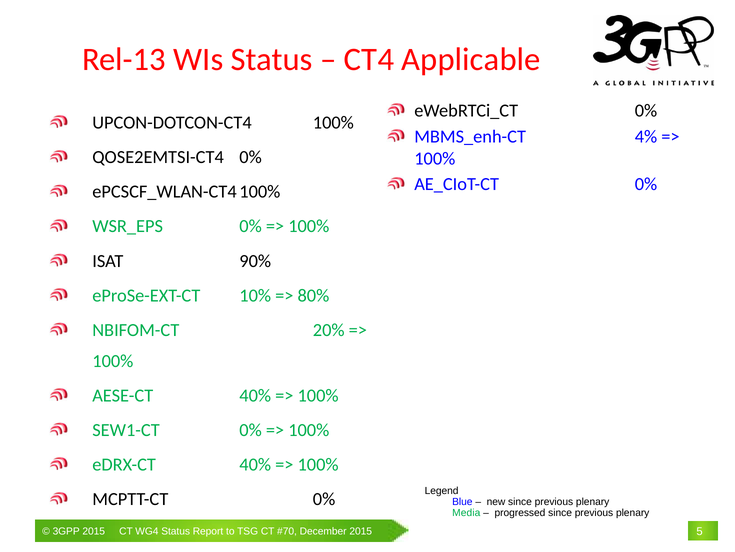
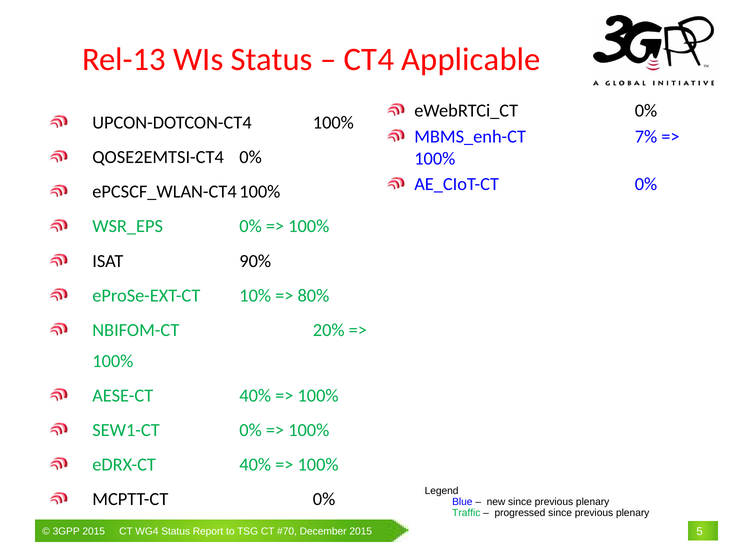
4%: 4% -> 7% (646, 136)
Media: Media -> Traffic (466, 512)
